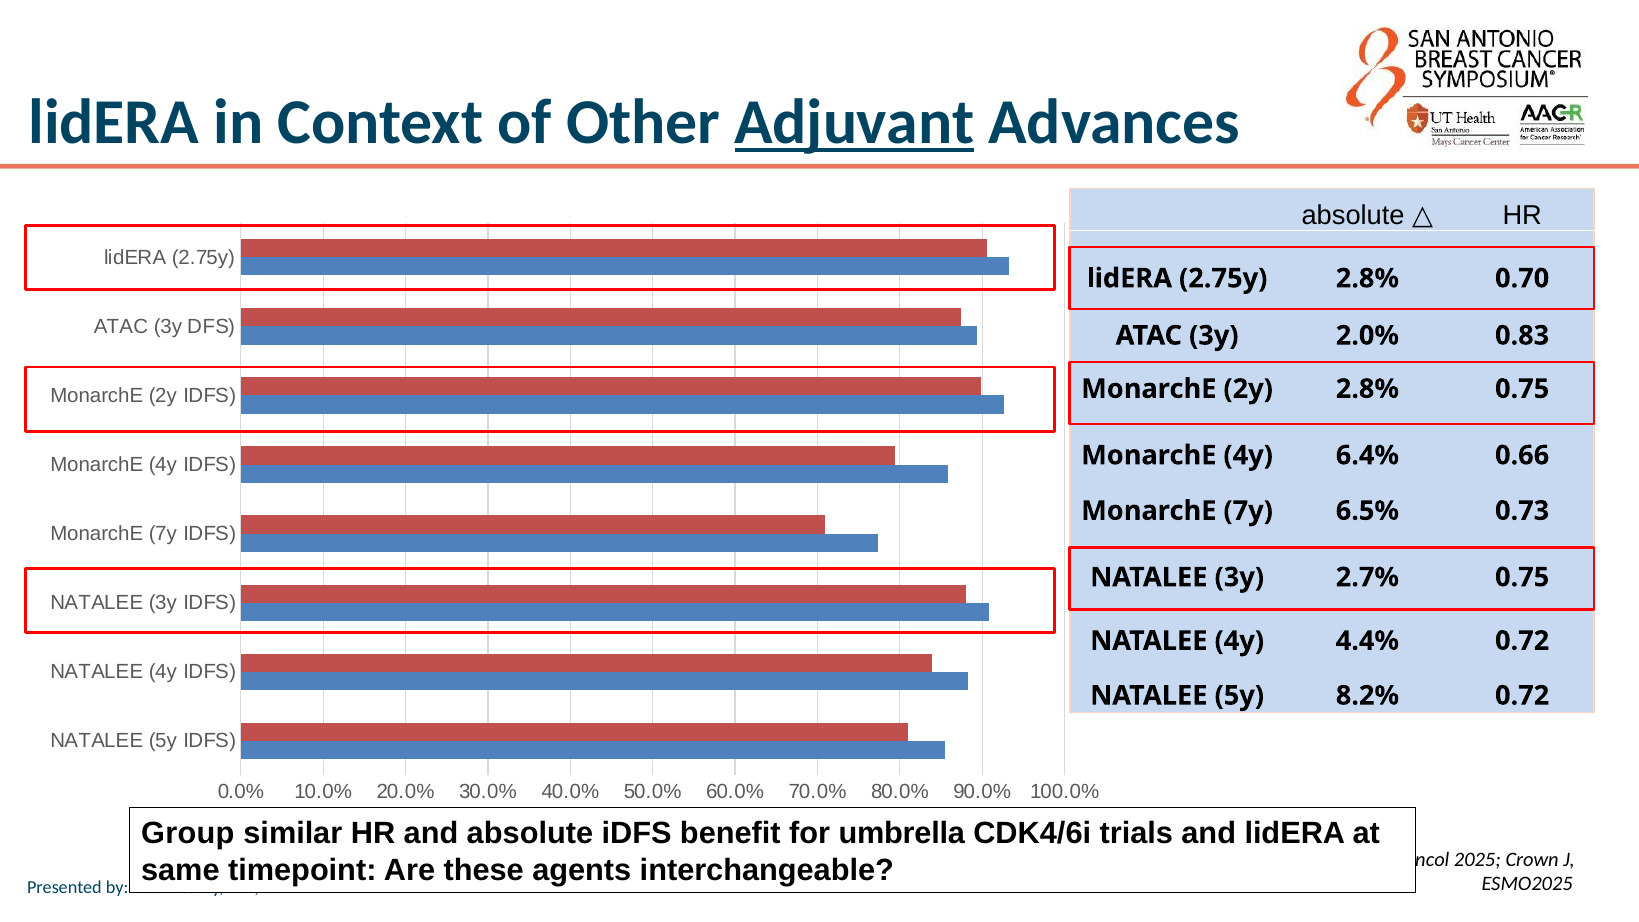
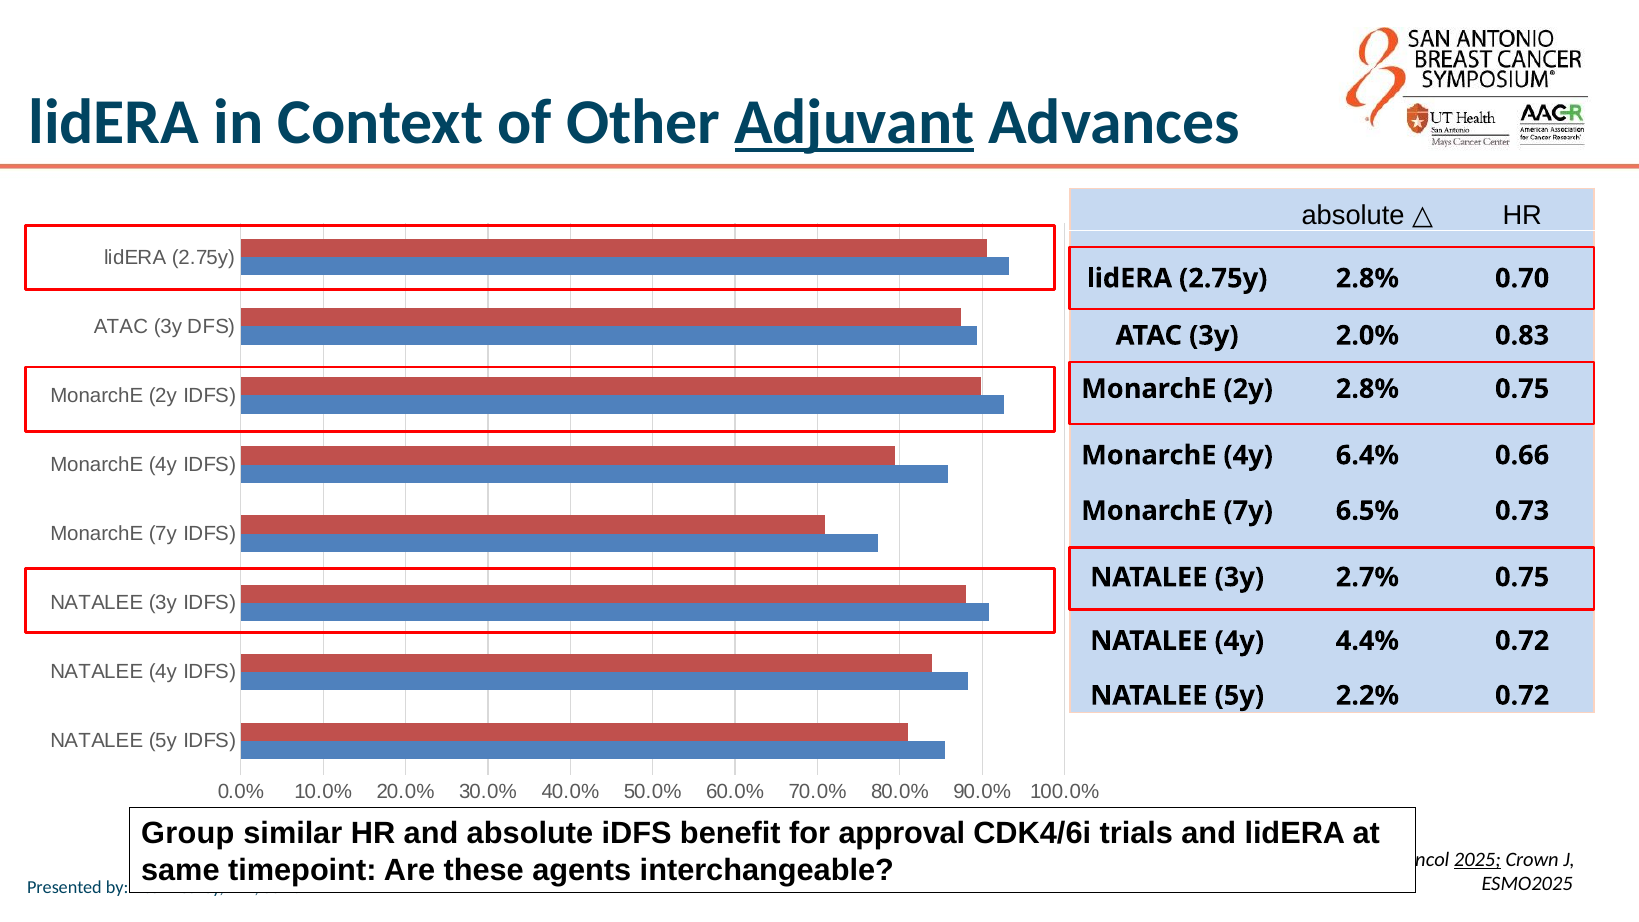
8.2%: 8.2% -> 2.2% (1367, 696)
umbrella: umbrella -> approval (902, 834)
2025 underline: none -> present (1477, 859)
